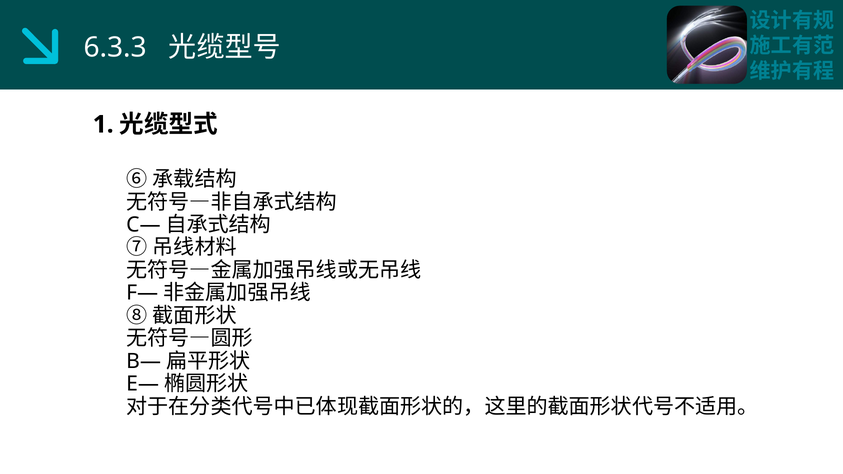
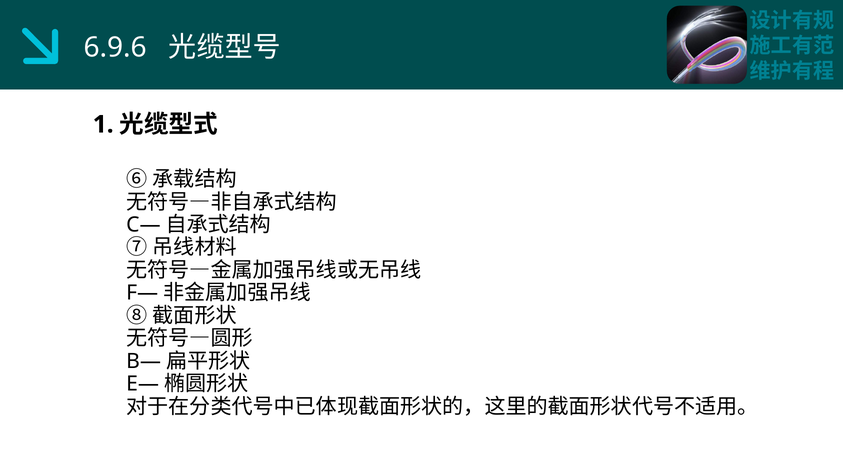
6.3.3: 6.3.3 -> 6.9.6 (115, 48)
